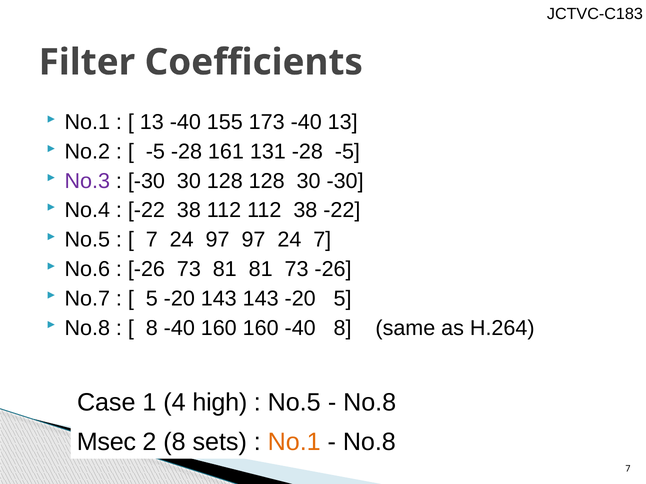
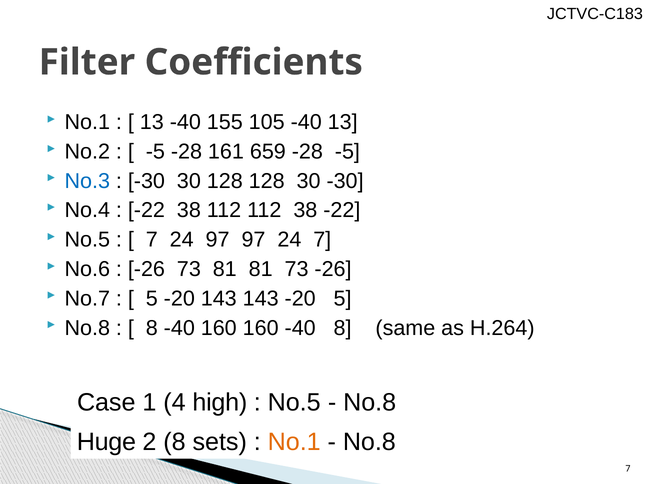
173: 173 -> 105 (267, 122)
131: 131 -> 659 (268, 152)
No.3 colour: purple -> blue (87, 181)
Msec: Msec -> Huge (106, 442)
